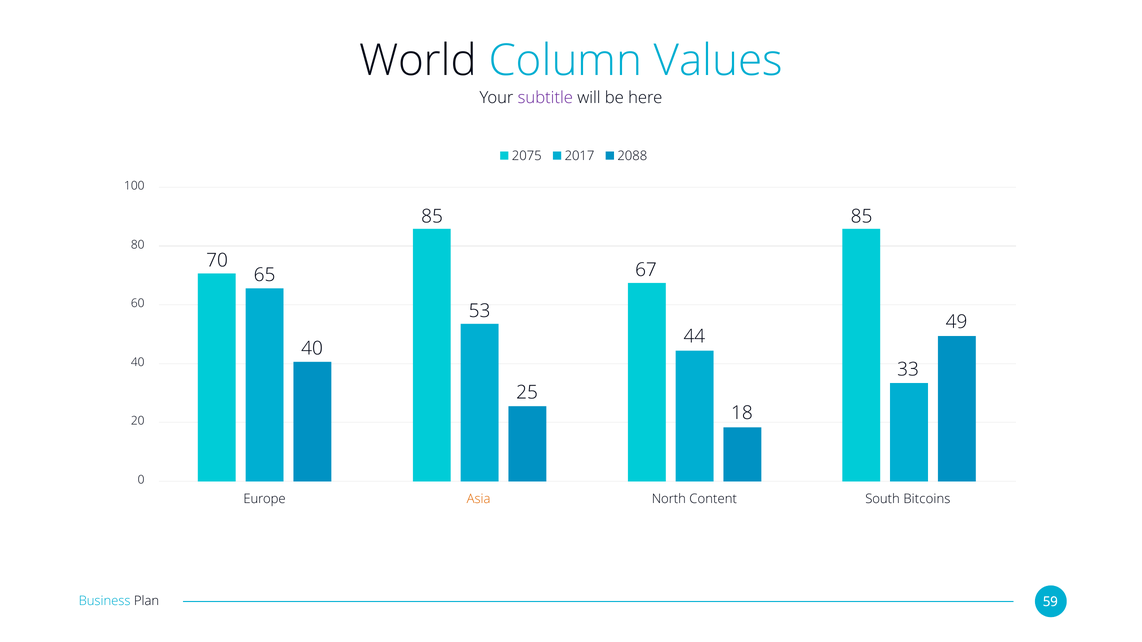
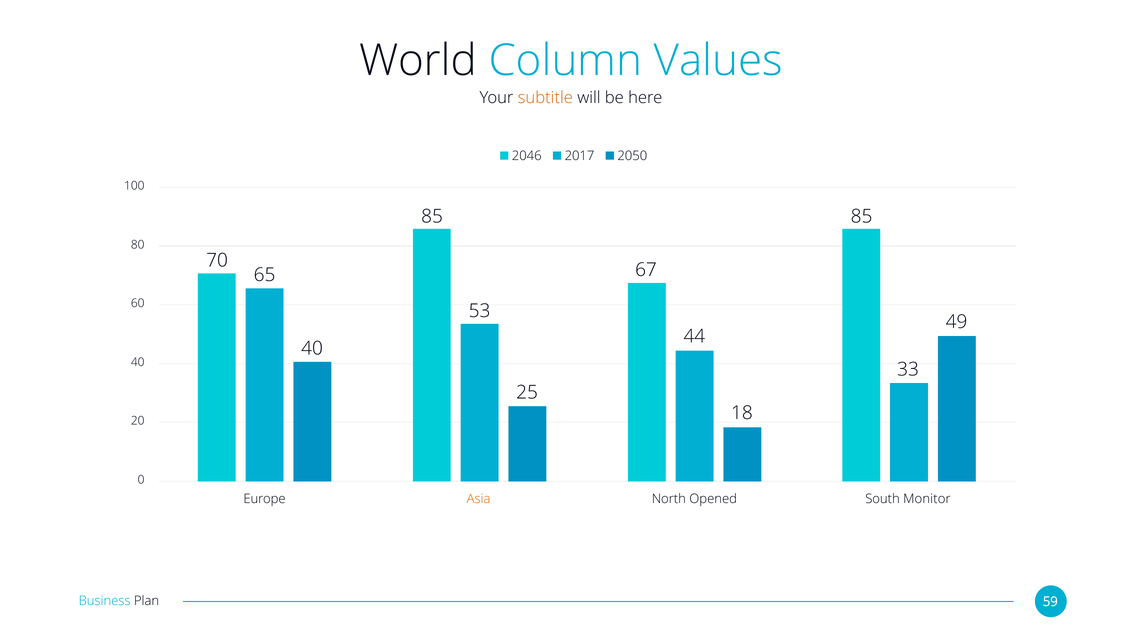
subtitle colour: purple -> orange (545, 98)
2075: 2075 -> 2046 (527, 156)
2088: 2088 -> 2050 (632, 156)
Content: Content -> Opened (713, 499)
Bitcoins: Bitcoins -> Monitor (927, 499)
